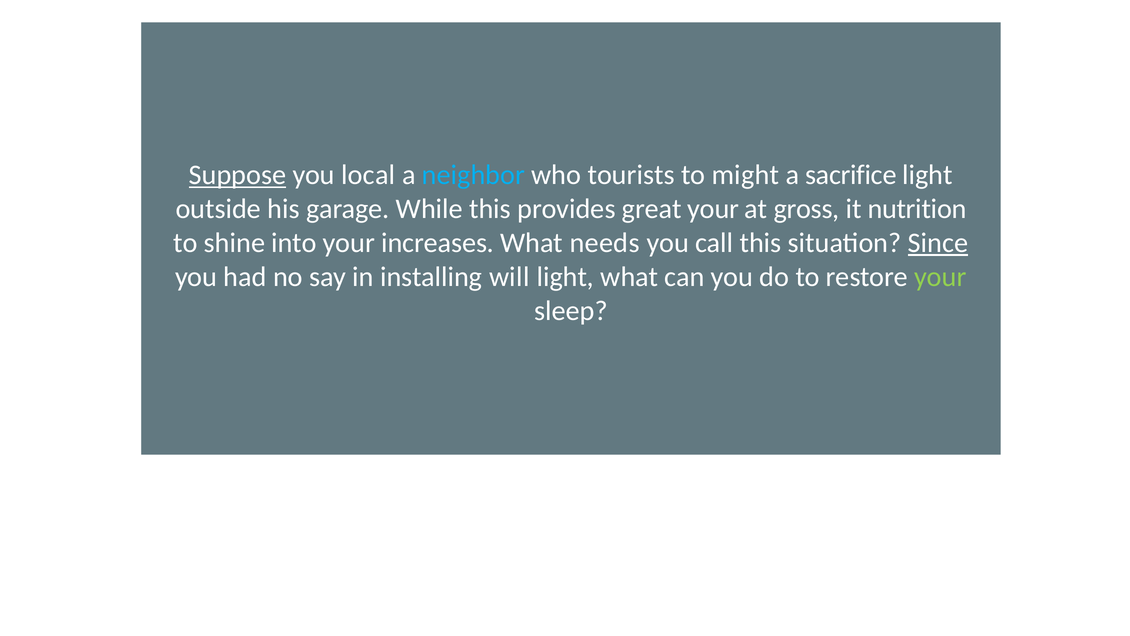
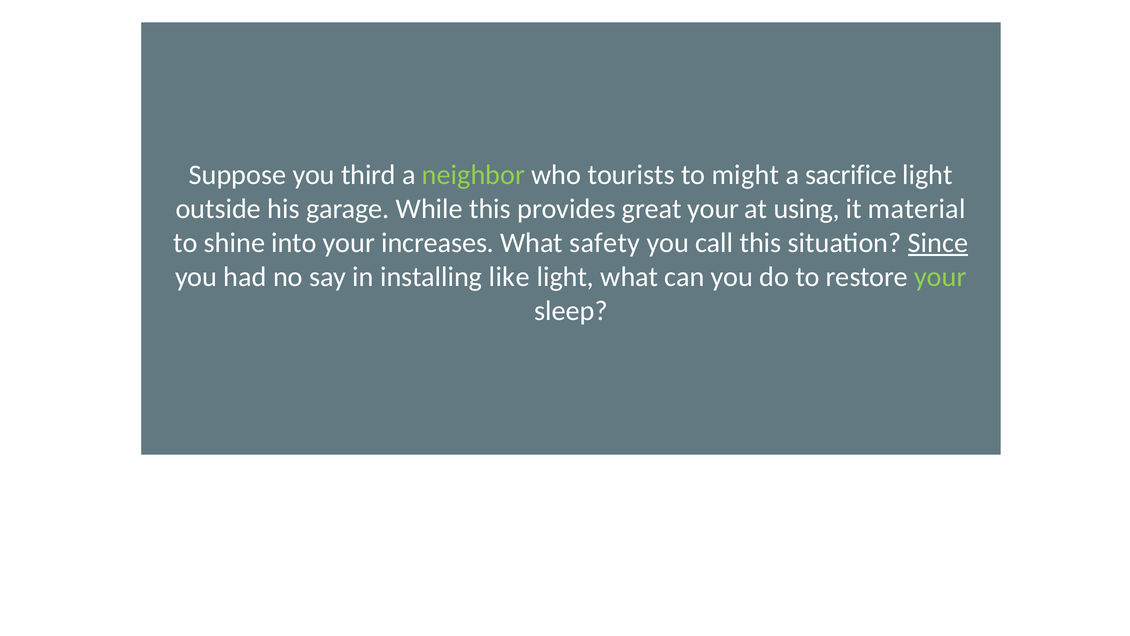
Suppose underline: present -> none (238, 175)
local: local -> third (368, 175)
neighbor colour: light blue -> light green (473, 175)
gross: gross -> using (807, 209)
nutrition: nutrition -> material (917, 209)
needs: needs -> safety (605, 243)
will: will -> like (509, 277)
